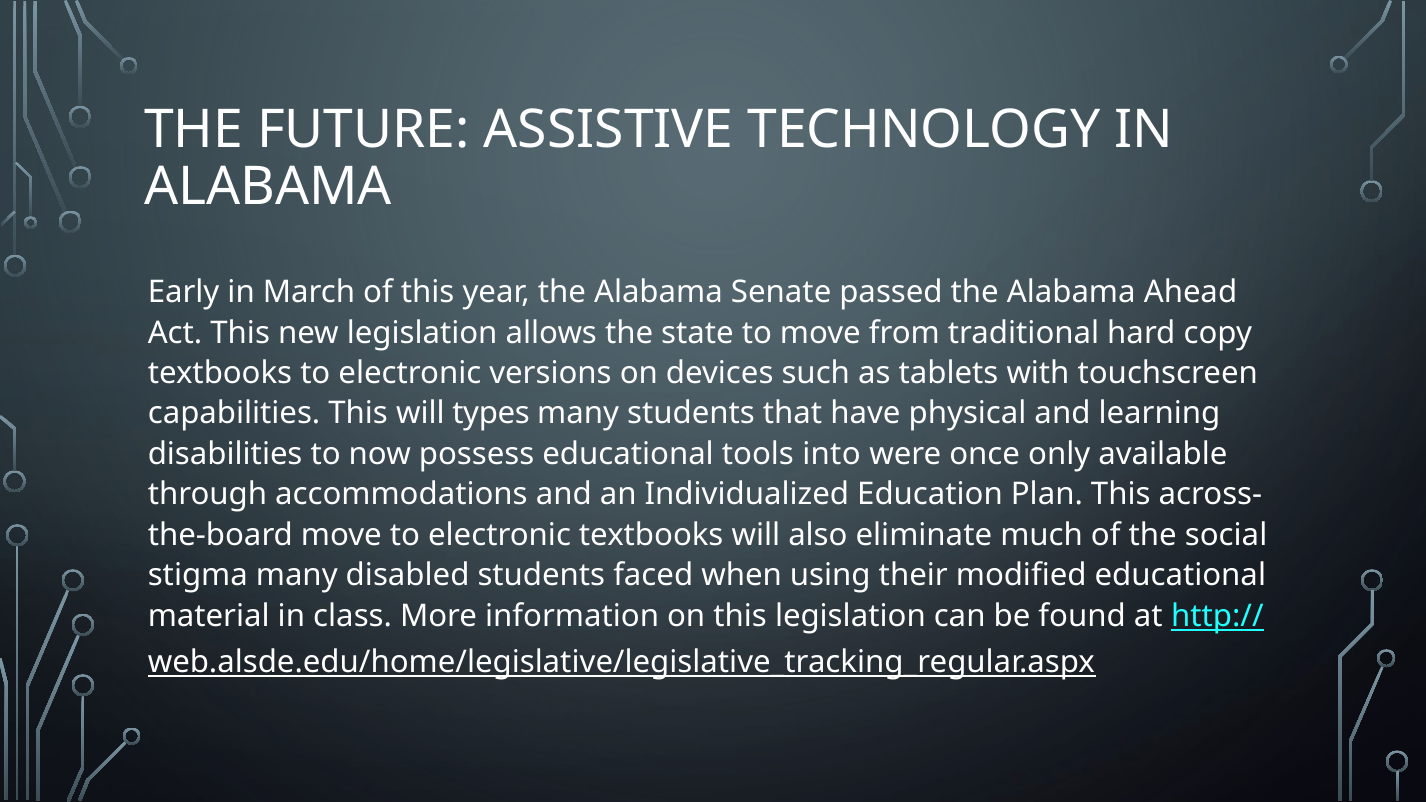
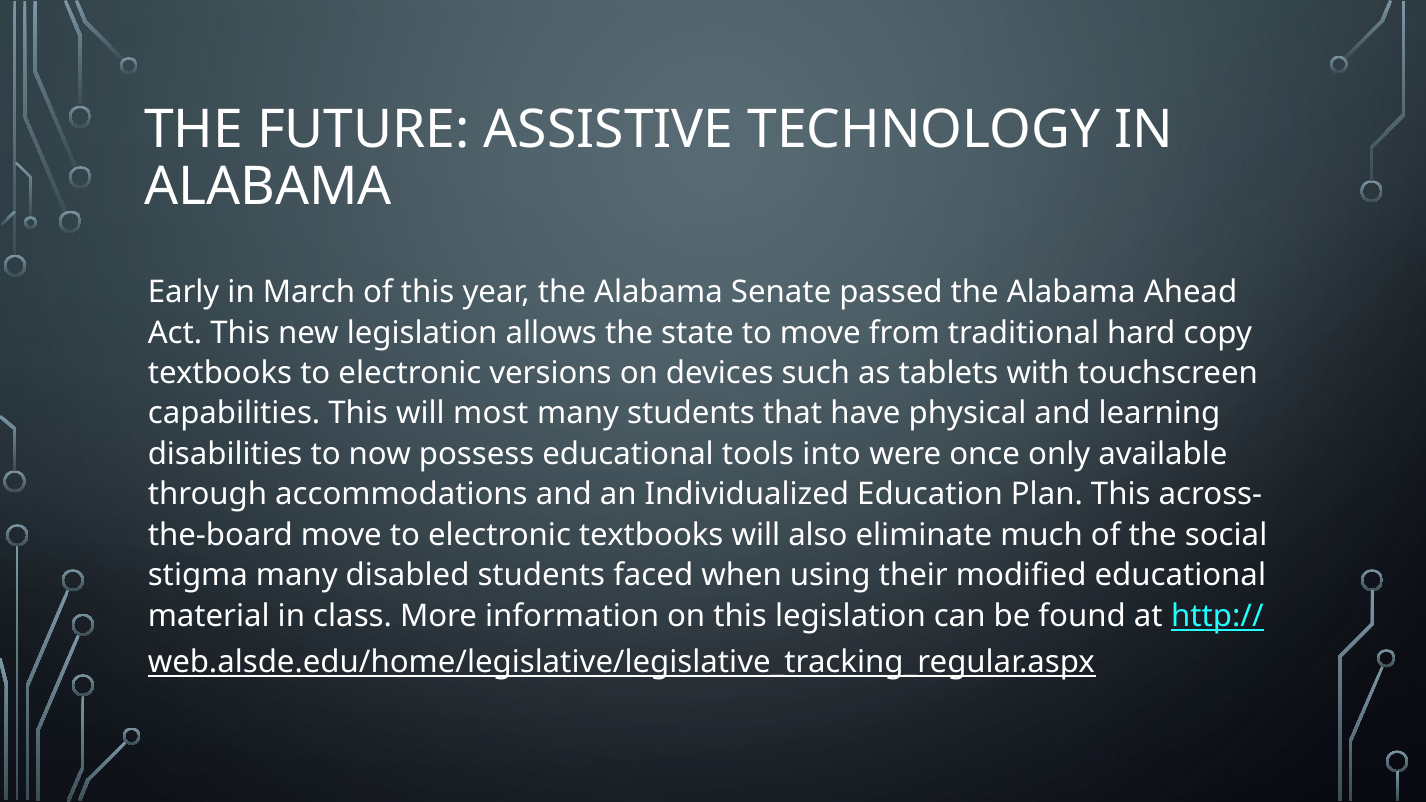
types: types -> most (491, 414)
